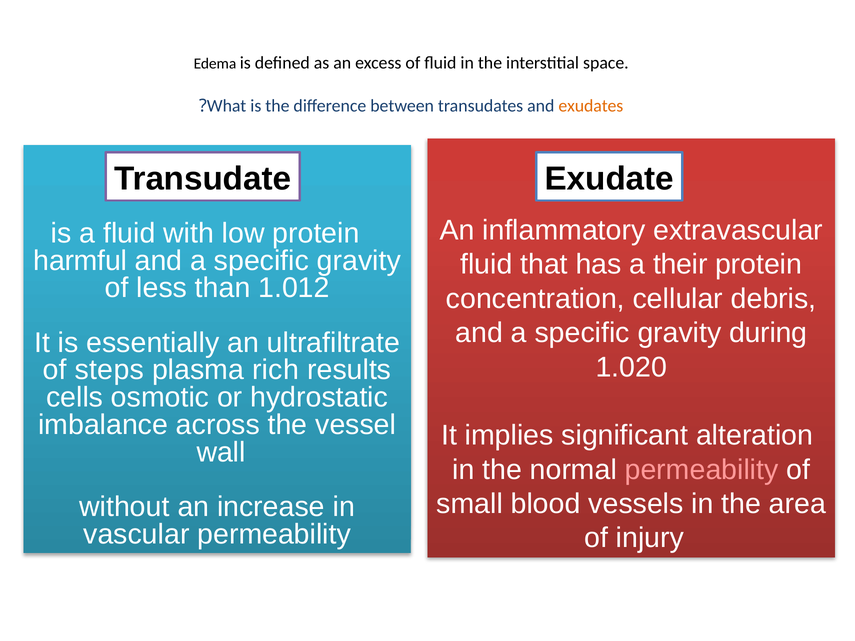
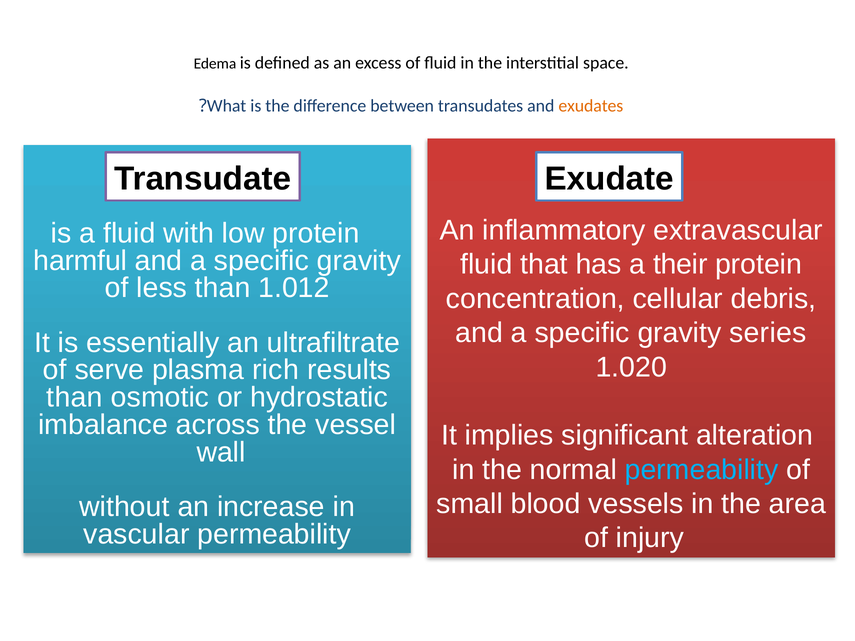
during: during -> series (768, 333)
steps: steps -> serve (109, 370)
cells: cells -> than (74, 398)
permeability colour: pink -> light blue (702, 470)
